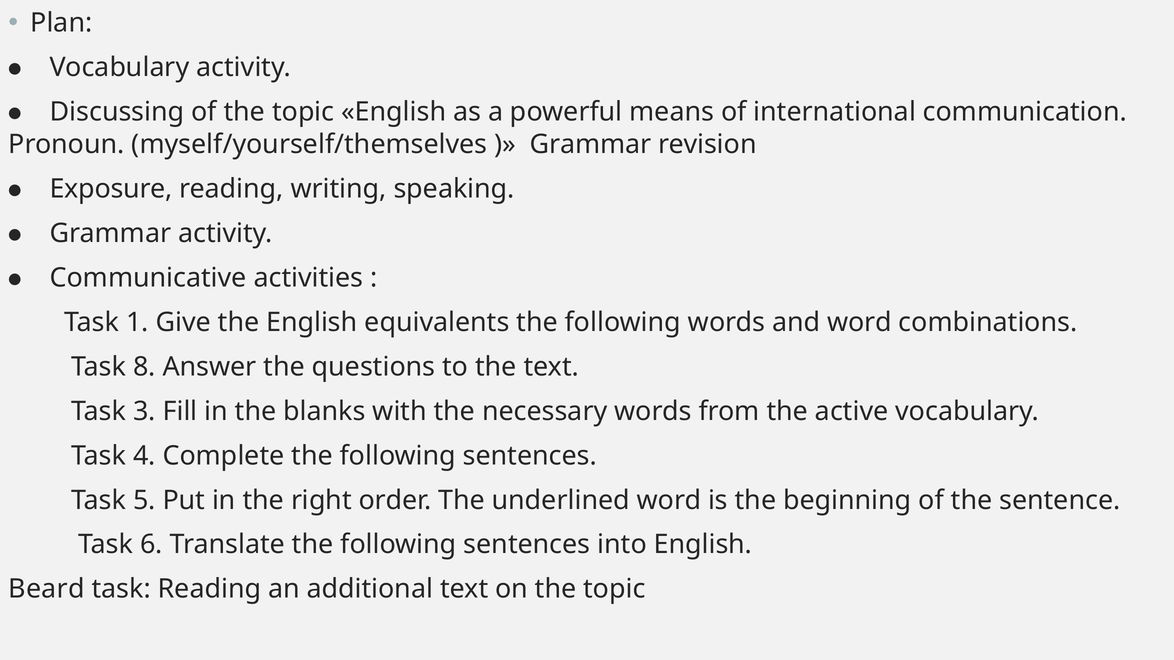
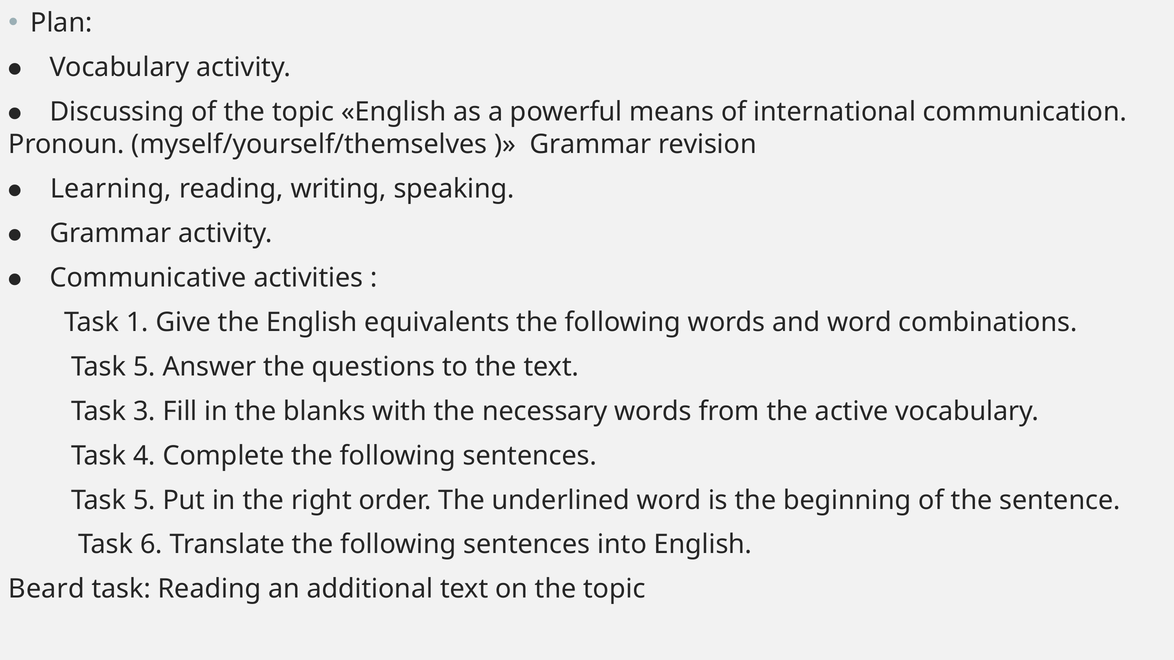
Exposure: Exposure -> Learning (111, 189)
8: 8 -> 5 (144, 367)
